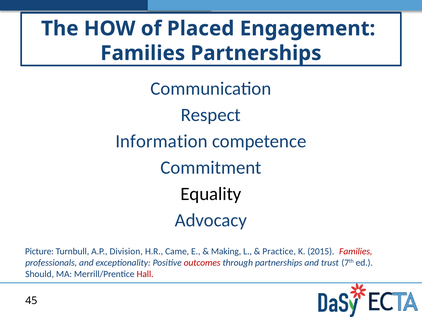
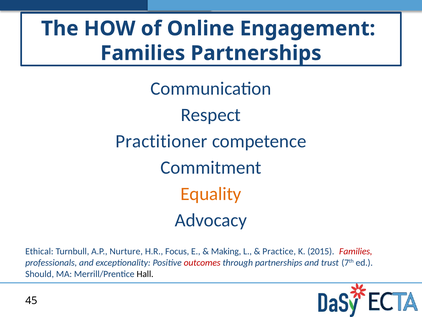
Placed: Placed -> Online (201, 29)
Information: Information -> Practitioner (162, 141)
Equality colour: black -> orange (211, 194)
Picture: Picture -> Ethical (39, 251)
Division: Division -> Nurture (126, 251)
Came: Came -> Focus (177, 251)
Hall colour: red -> black (145, 274)
